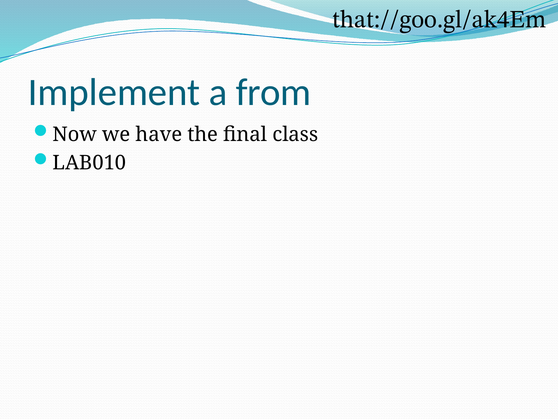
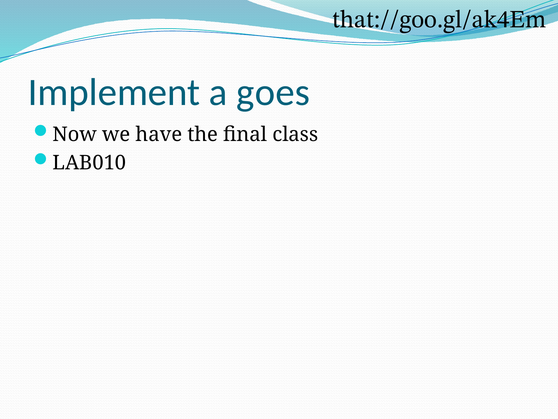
from: from -> goes (273, 92)
